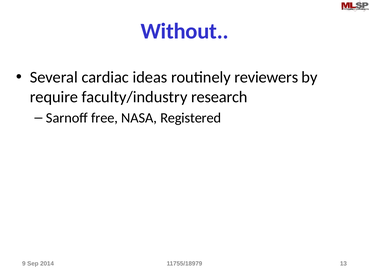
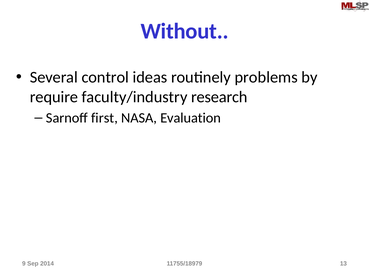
cardiac: cardiac -> control (105, 77)
reviewers: reviewers -> problems (266, 77)
free: free -> first (104, 118)
Registered: Registered -> Evaluation (191, 118)
